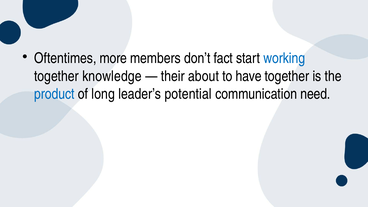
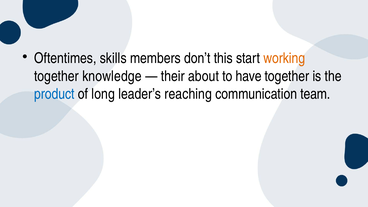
more: more -> skills (113, 58)
fact: fact -> this (223, 58)
working colour: blue -> orange (284, 58)
potential: potential -> reaching (188, 94)
need: need -> team (315, 94)
